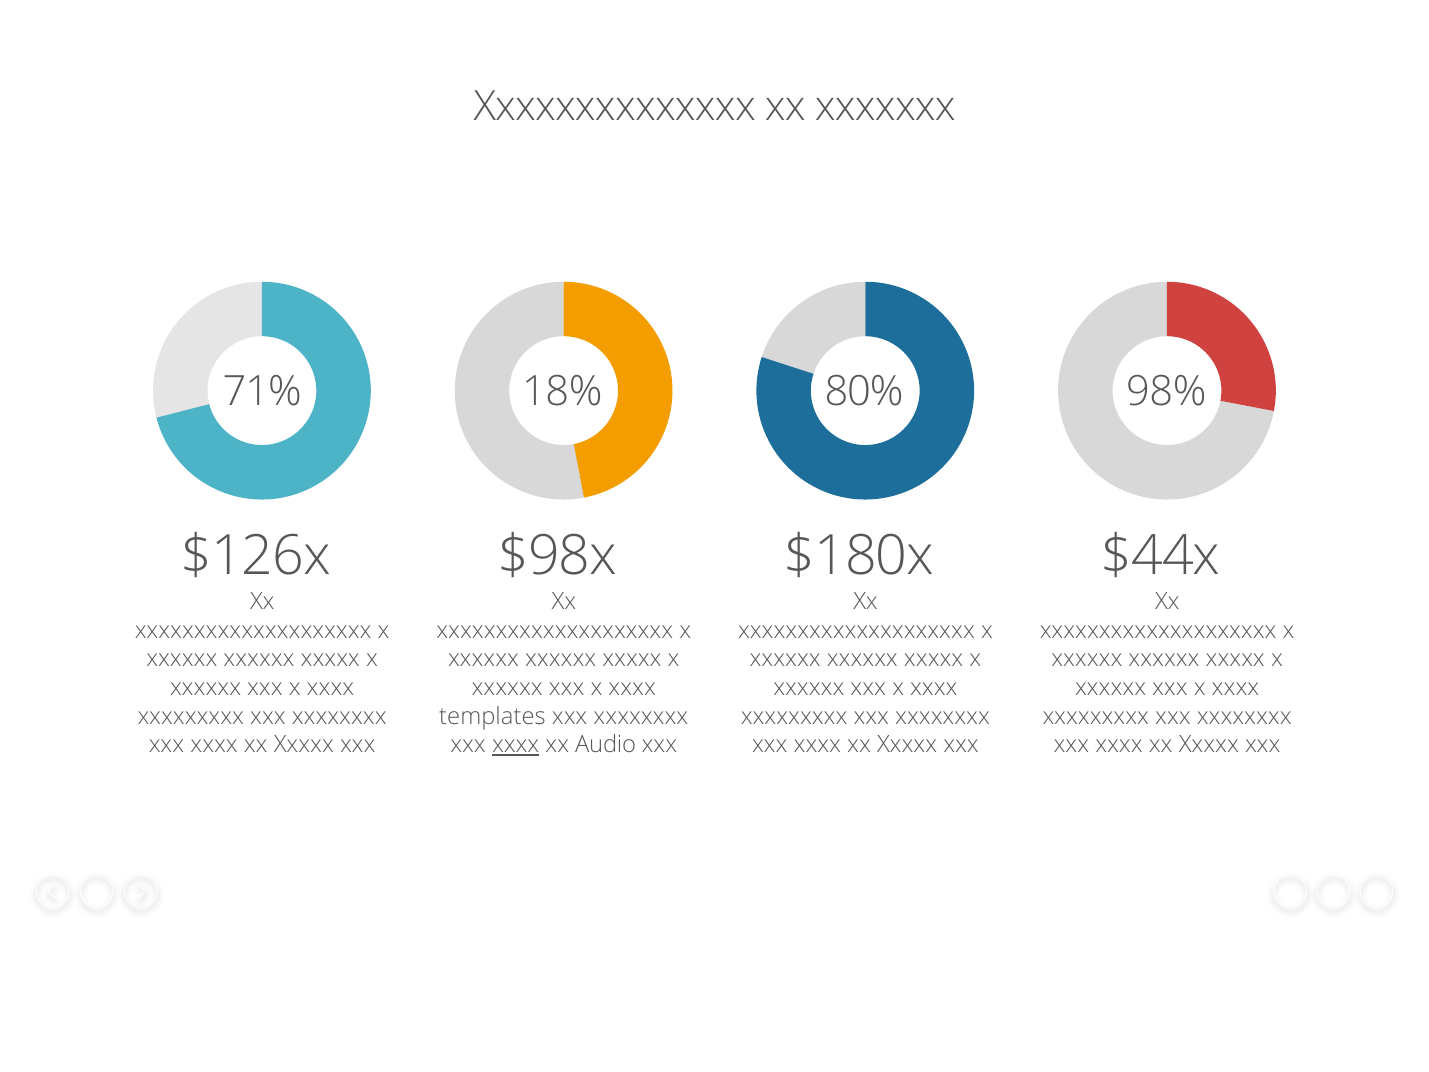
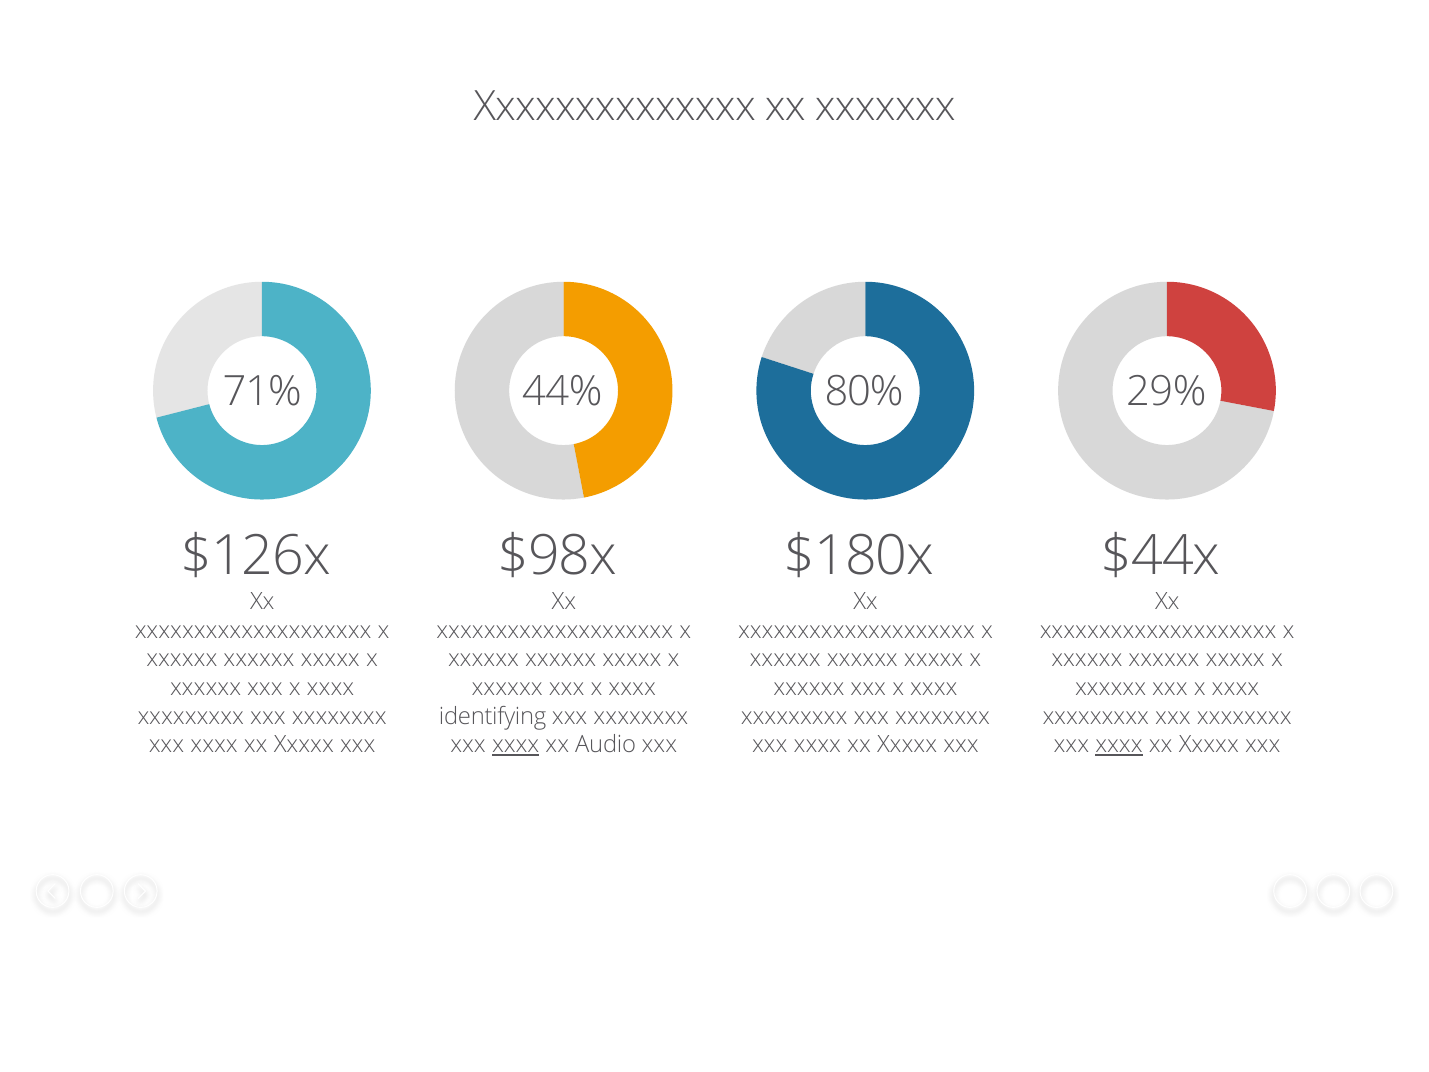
18%: 18% -> 44% (562, 392)
98%: 98% -> 29% (1166, 392)
templates: templates -> identifying (493, 716)
xxxx underline: none -> present (1119, 745)
